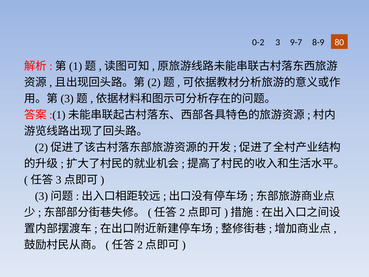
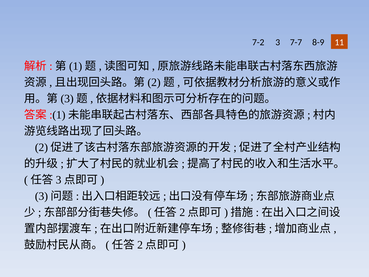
0-2: 0-2 -> 7-2 (258, 42)
9-7: 9-7 -> 7-7 (296, 42)
80: 80 -> 11 (339, 42)
